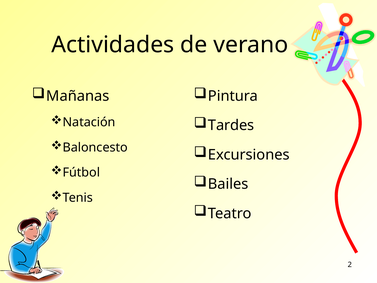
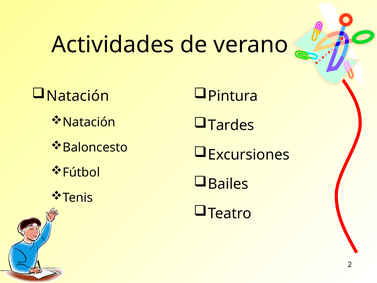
Mañanas: Mañanas -> Natación (78, 96)
